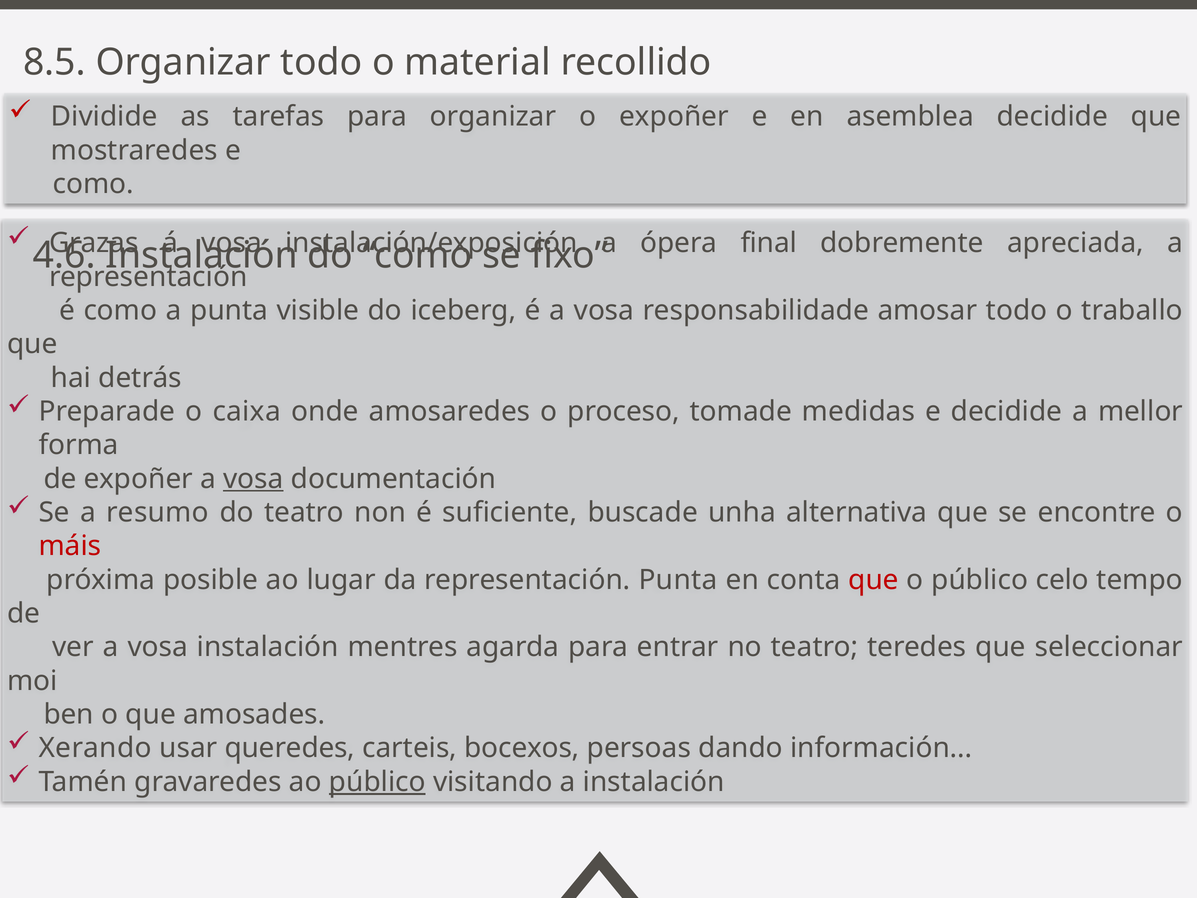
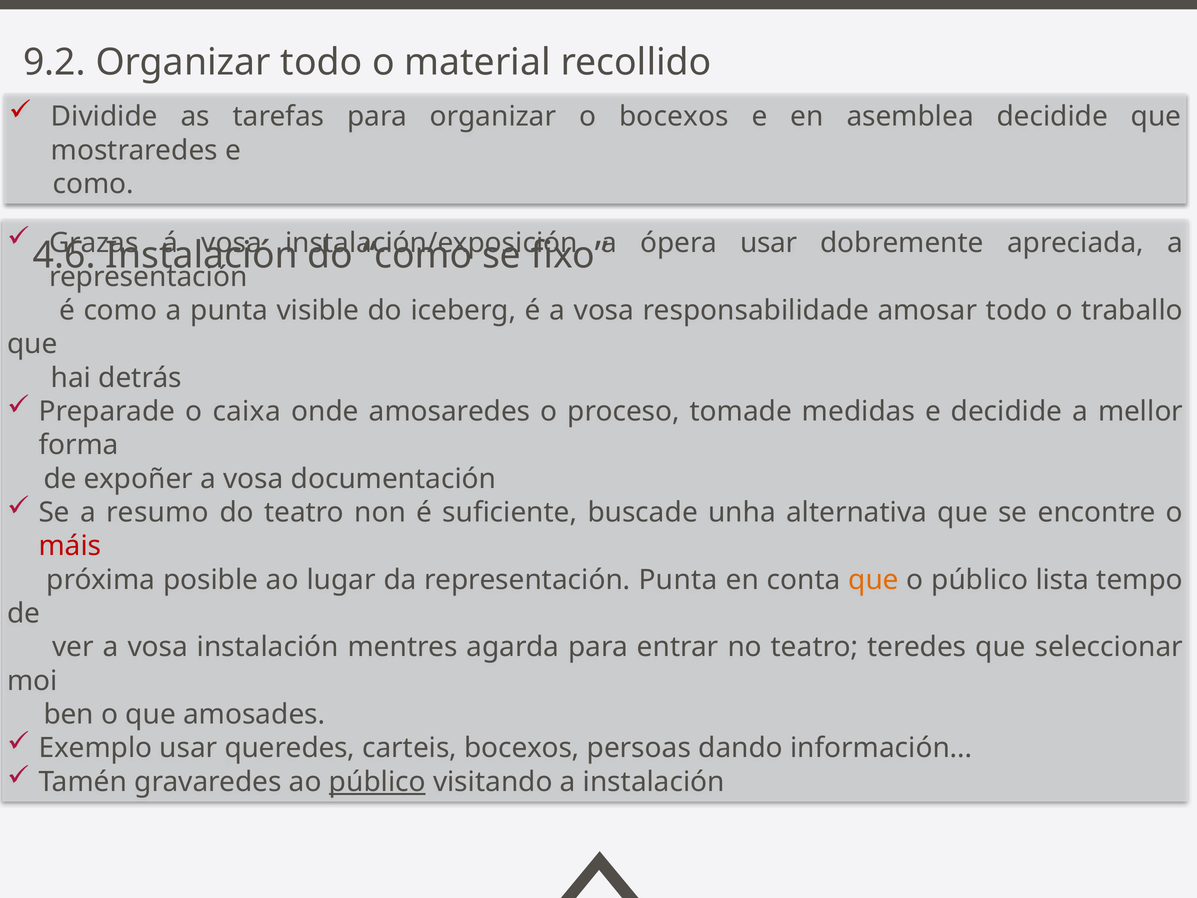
8.5: 8.5 -> 9.2 (54, 62)
o expoñer: expoñer -> bocexos (674, 117)
ópera final: final -> usar (769, 243)
vosa underline: present -> none (253, 479)
que colour: red -> orange (874, 580)
celo: celo -> lista (1062, 580)
Xerando: Xerando -> Exemplo (95, 748)
